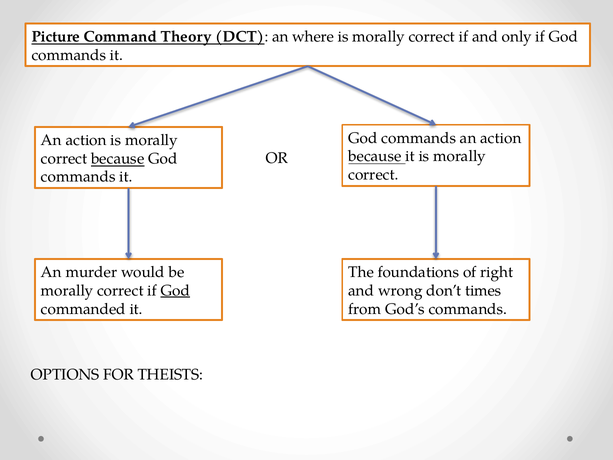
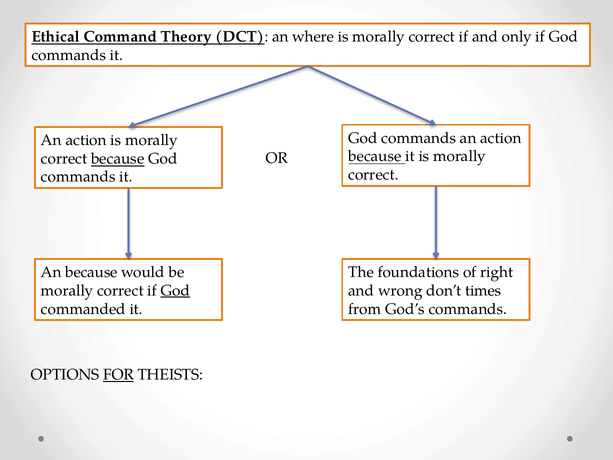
Picture: Picture -> Ethical (56, 37)
An murder: murder -> because (92, 272)
FOR underline: none -> present (119, 375)
